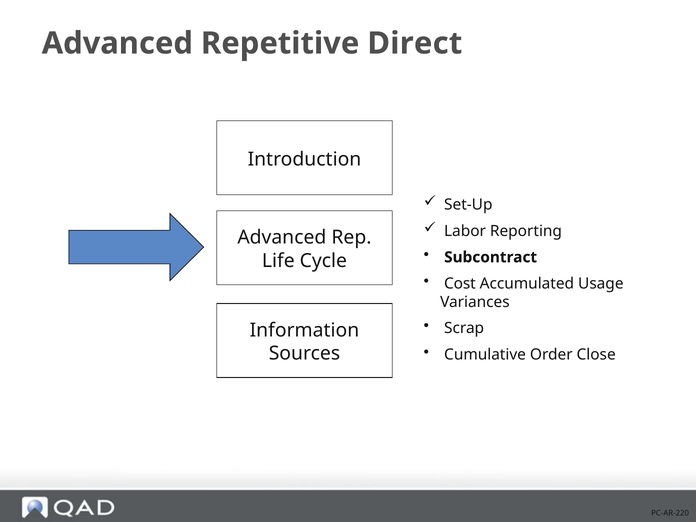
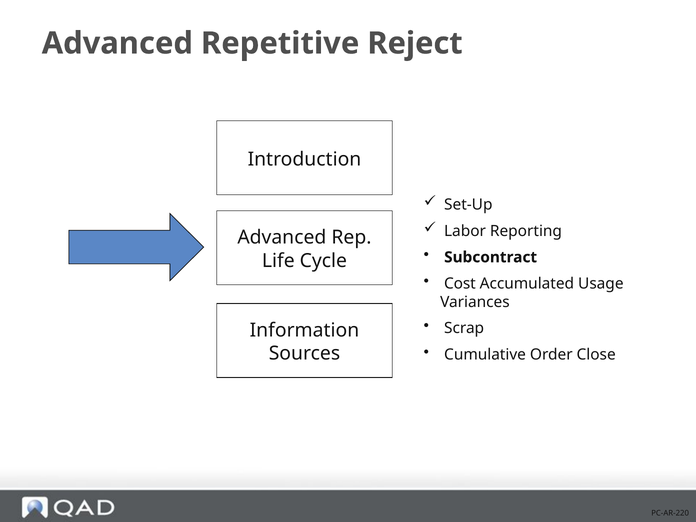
Direct: Direct -> Reject (415, 43)
